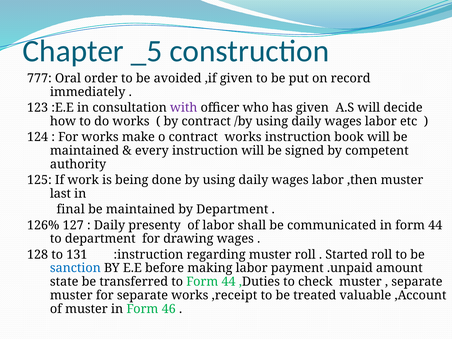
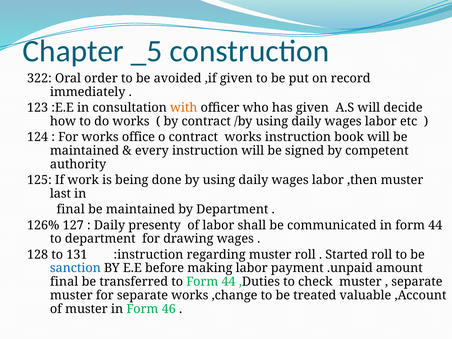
777: 777 -> 322 (39, 78)
with colour: purple -> orange (184, 108)
make: make -> office (138, 137)
state: state -> final (64, 282)
,receipt: ,receipt -> ,change (235, 295)
